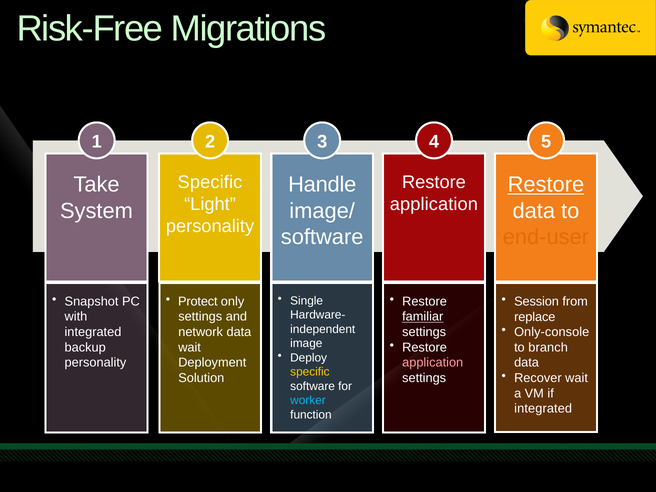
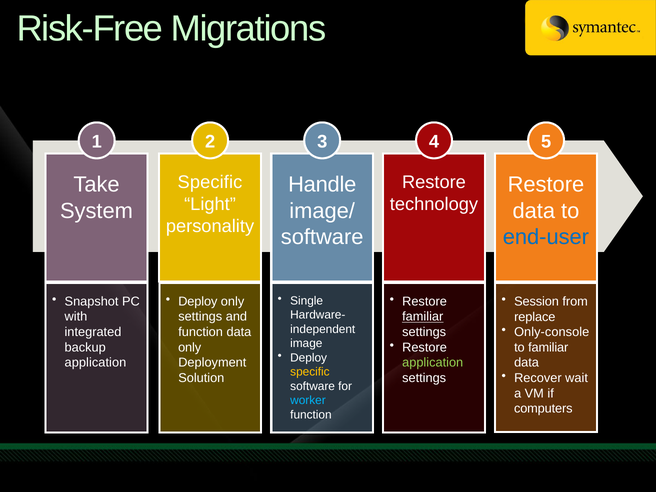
Restore underline: present -> none (546, 185)
application: application -> technology (434, 204)
end-user colour: orange -> blue (546, 237)
Protect: Protect -> Deploy (198, 301)
network: network -> function (201, 332)
wait: wait -> only (190, 347)
to branch: branch -> familiar (548, 347)
personality: personality -> application (95, 363)
application colour: pink -> light green (433, 363)
integrated: integrated -> computers (543, 409)
